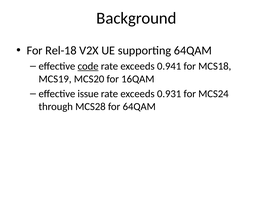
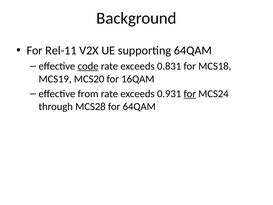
Rel-18: Rel-18 -> Rel-11 (61, 50)
0.941: 0.941 -> 0.831 (169, 66)
issue: issue -> from (88, 94)
for underline: none -> present (190, 94)
